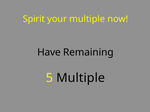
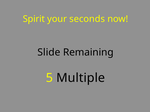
your multiple: multiple -> seconds (87, 19)
Have: Have -> Slide (49, 53)
